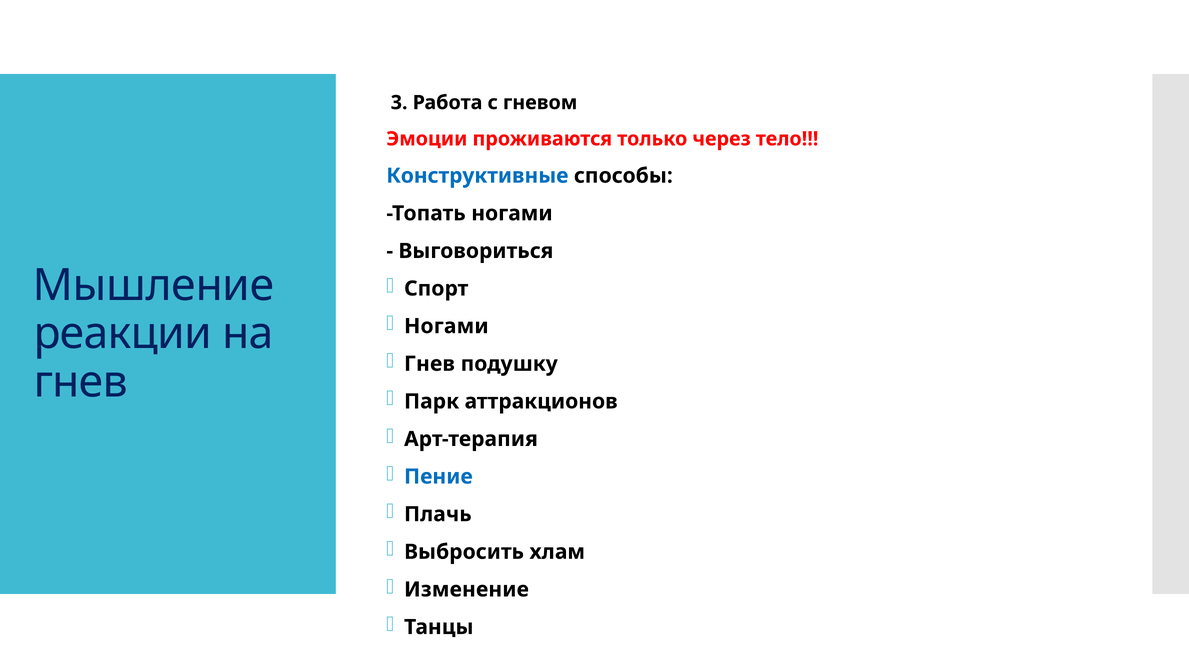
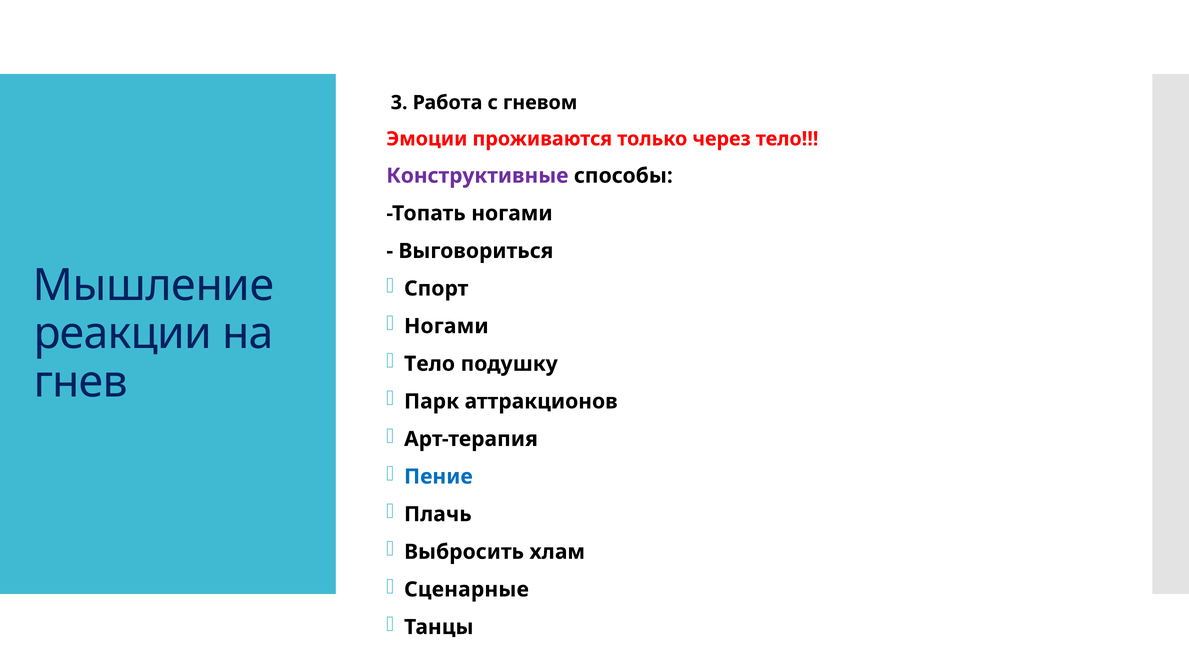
Конструктивные colour: blue -> purple (477, 176)
Гнев: Гнев -> Тело (430, 364)
Изменение: Изменение -> Сценарные (466, 589)
